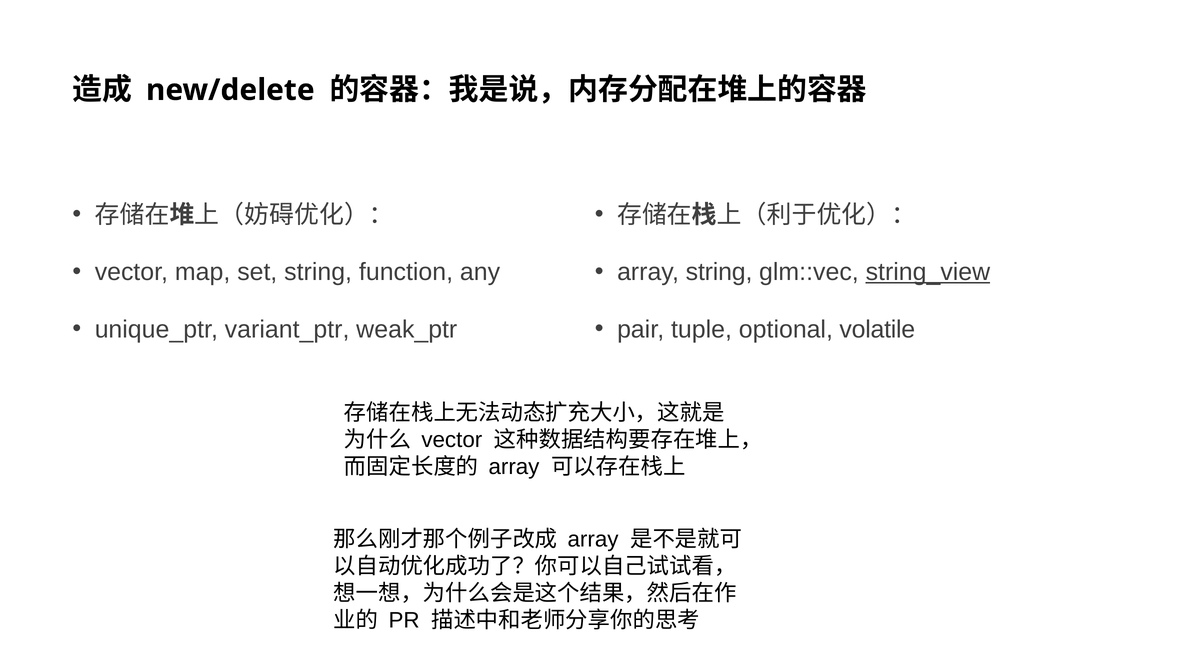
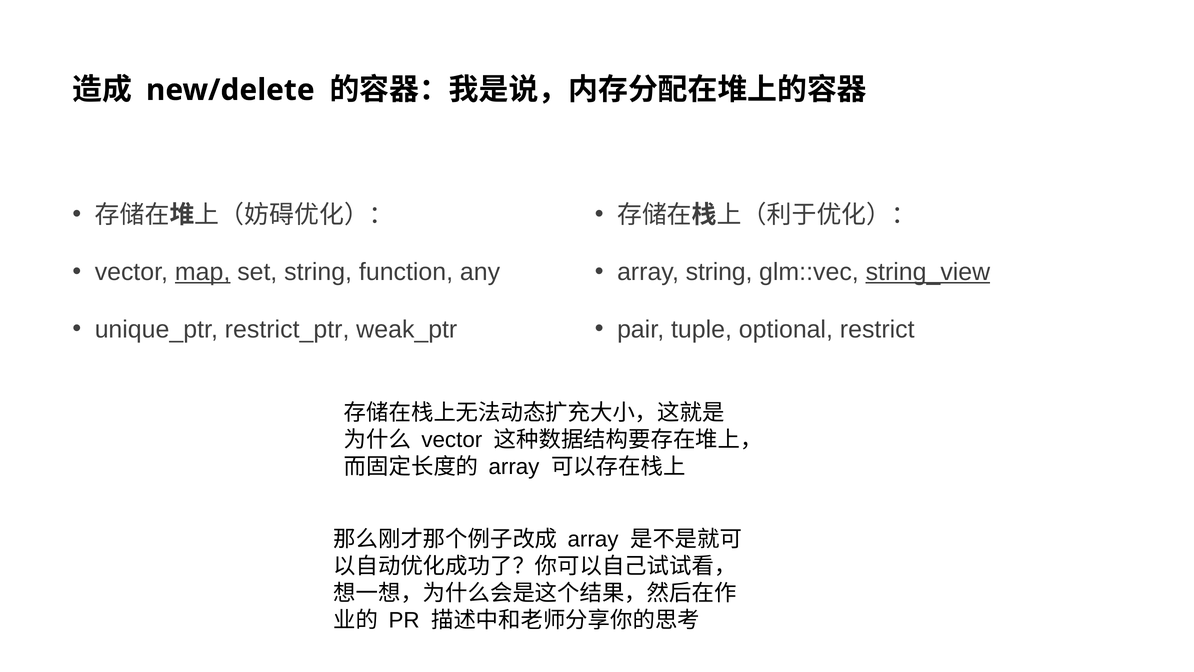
map underline: none -> present (203, 272)
variant_ptr: variant_ptr -> restrict_ptr (287, 329)
volatile: volatile -> restrict (877, 329)
